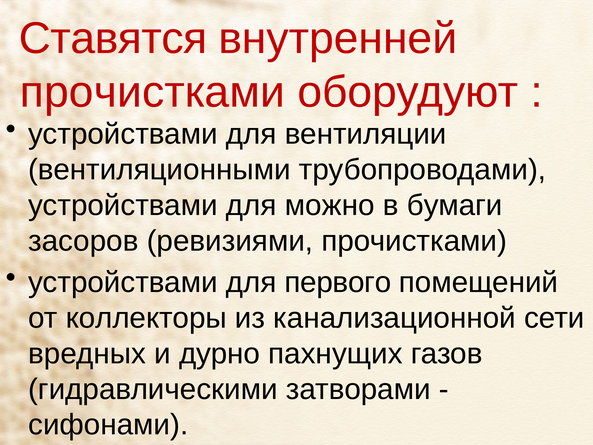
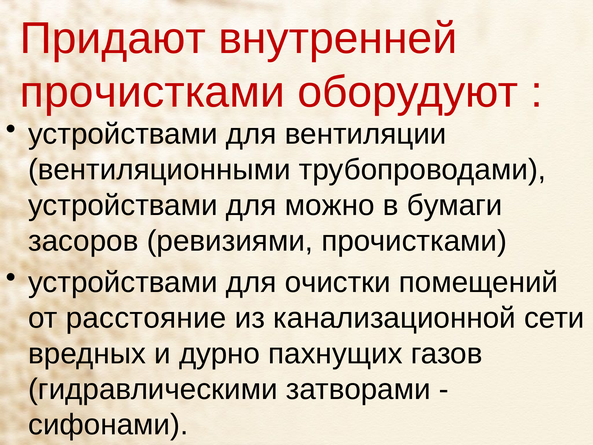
Ставятся: Ставятся -> Придают (113, 39)
первого: первого -> очистки (338, 282)
коллекторы: коллекторы -> расстояние (146, 318)
